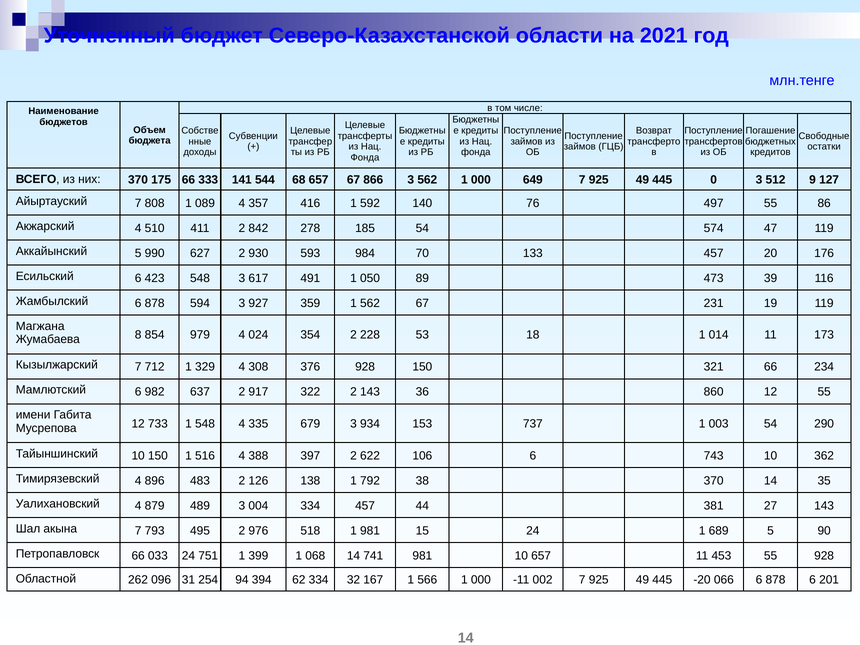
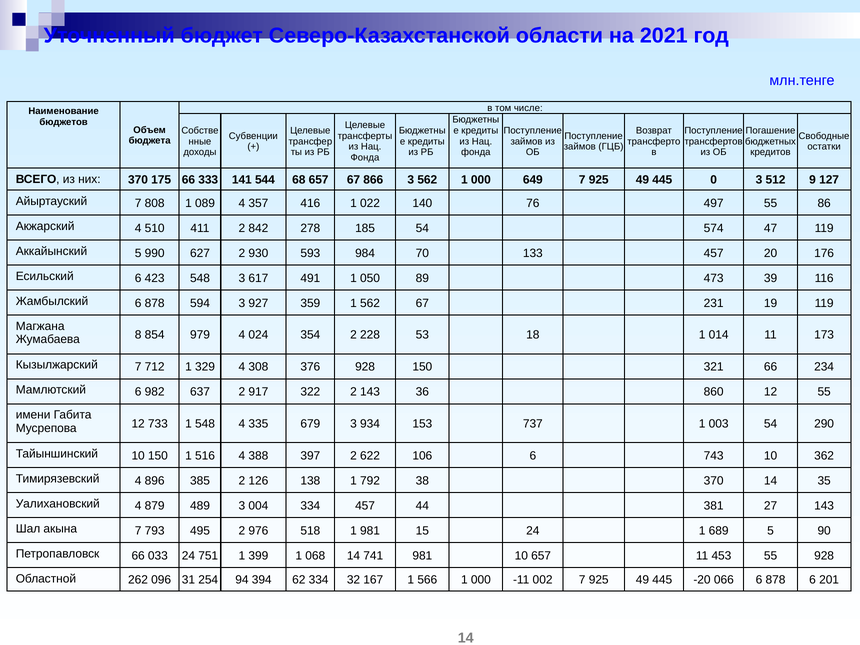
592: 592 -> 022 (370, 203)
483: 483 -> 385 (200, 481)
